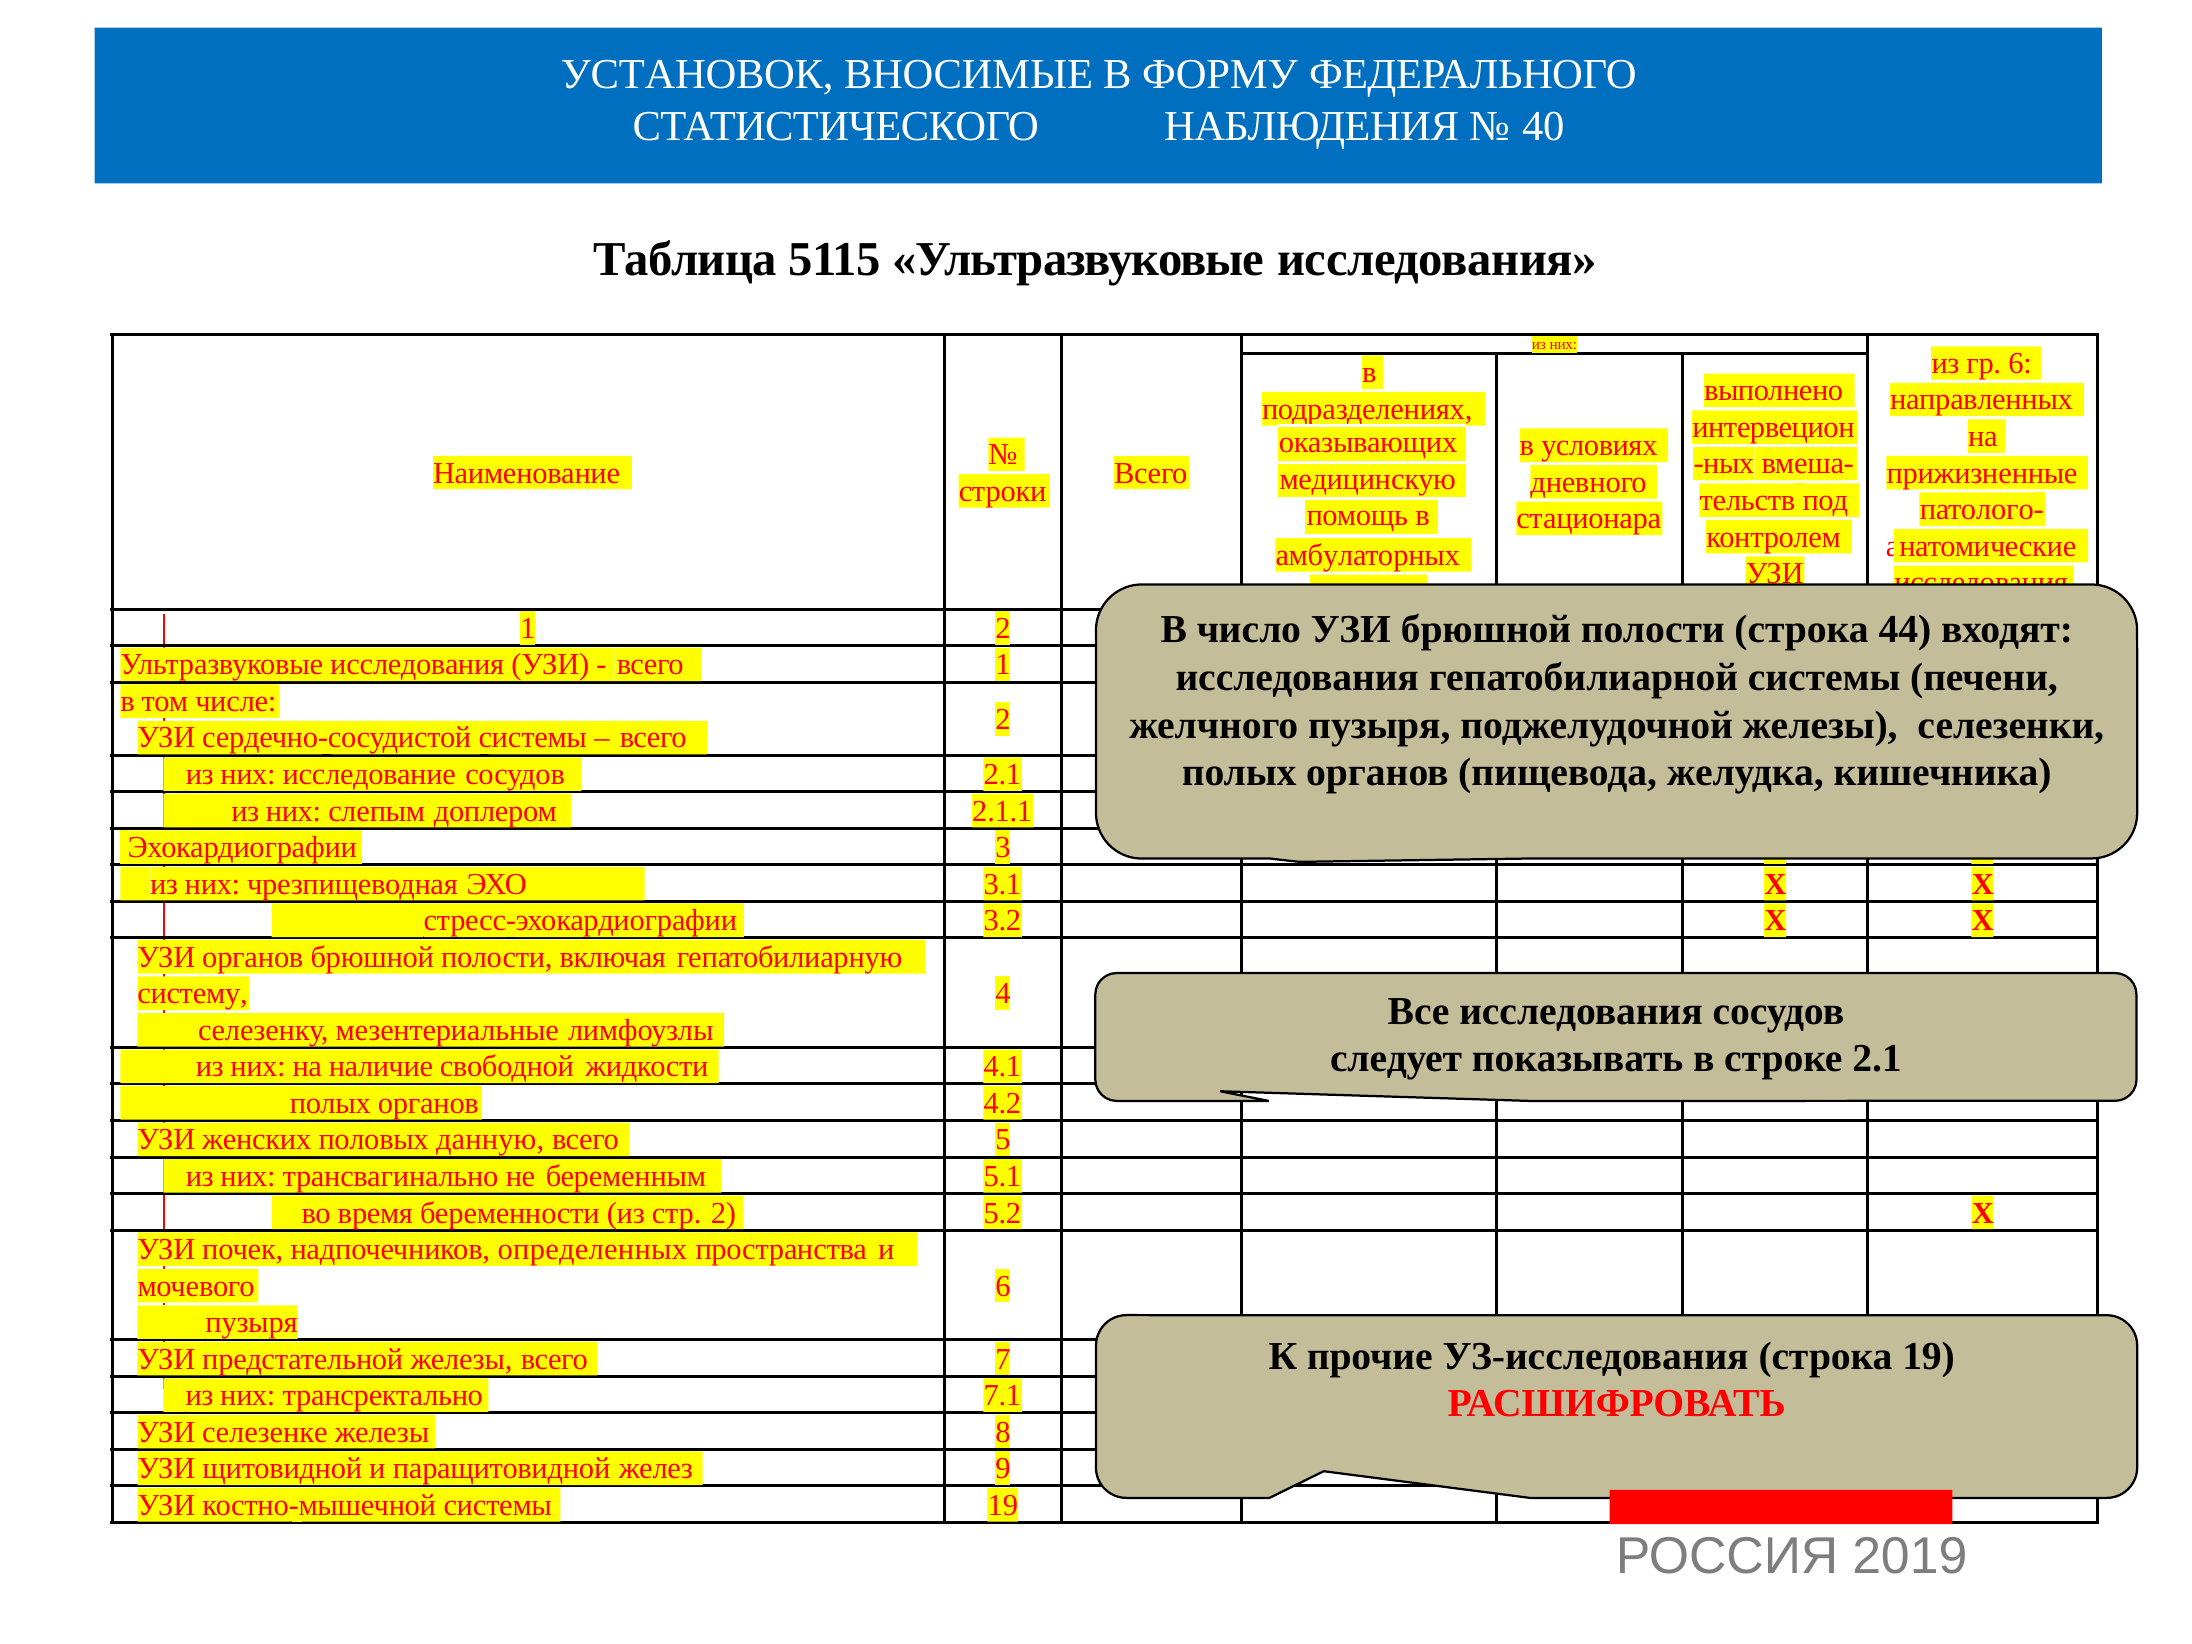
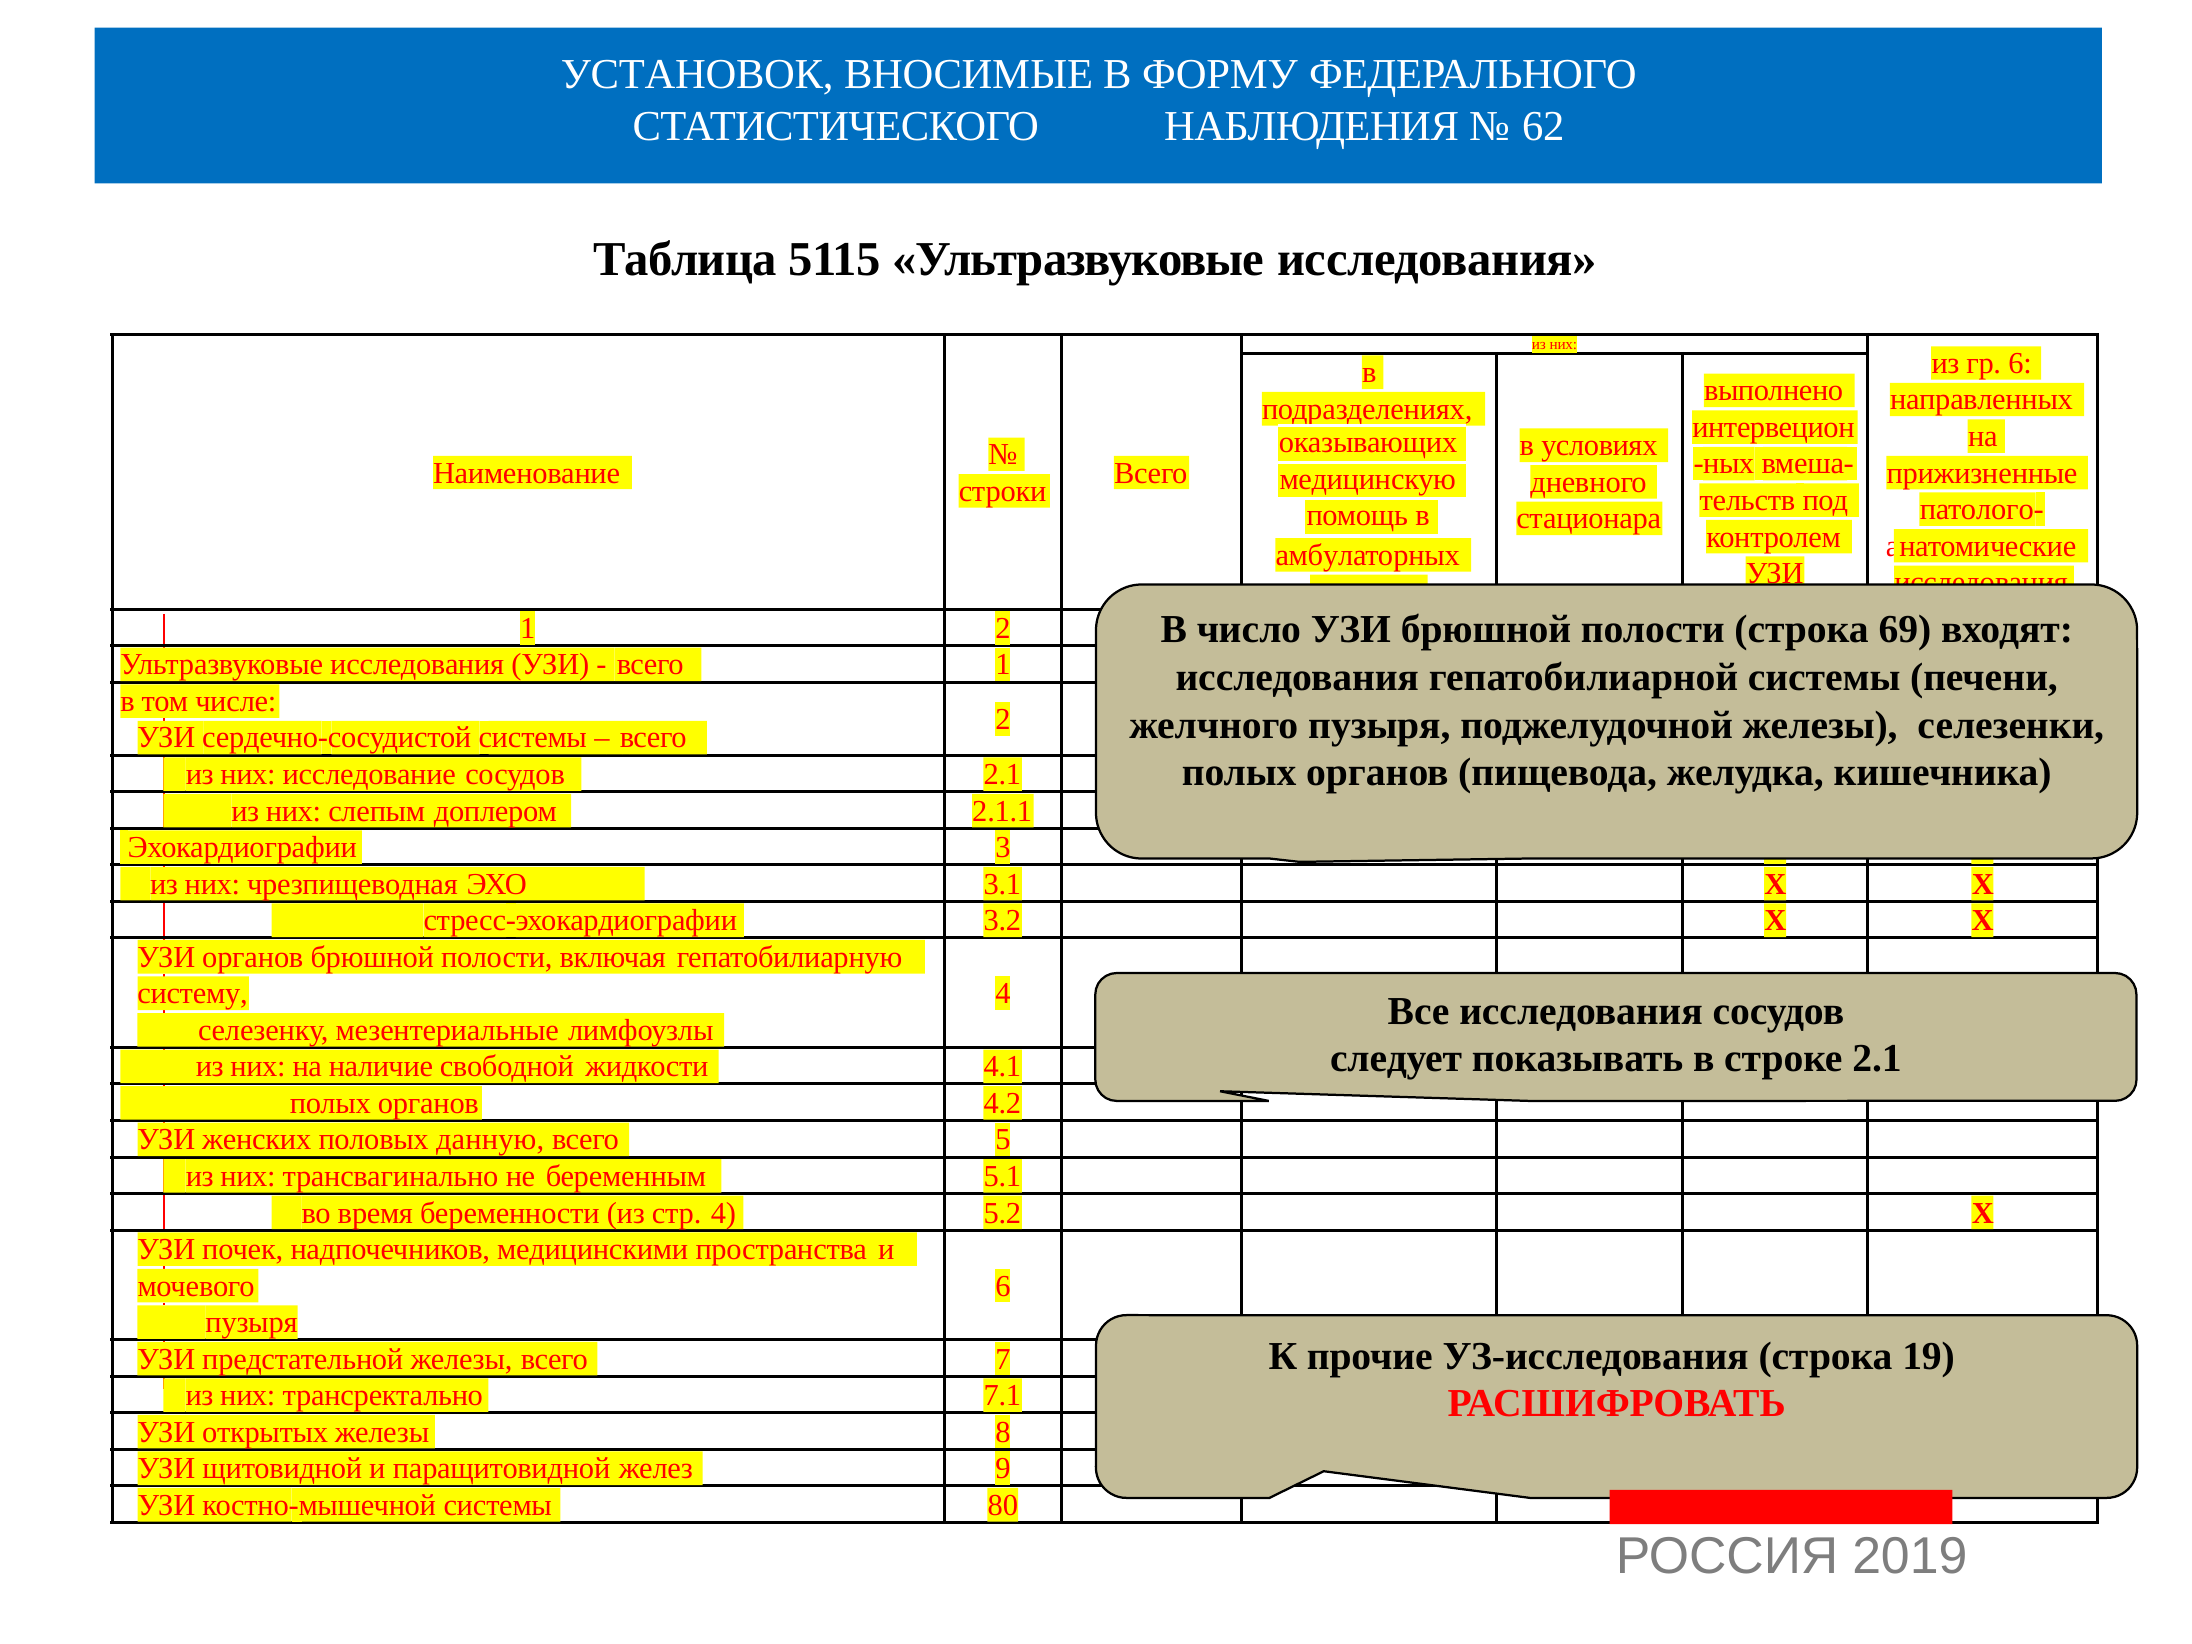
40: 40 -> 62 (1543, 126)
44: 44 -> 69 (1905, 630)
стр 2: 2 -> 4 (723, 1213)
определенных: определенных -> медицинскими (593, 1249)
селезенке: селезенке -> открытых (265, 1432)
системы 19: 19 -> 80 (1003, 1505)
